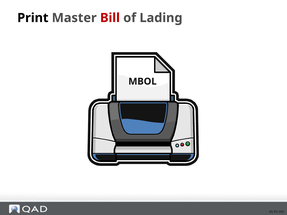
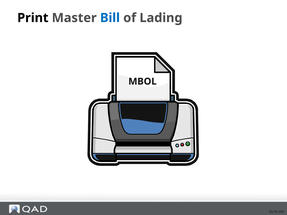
Bill colour: red -> blue (110, 18)
